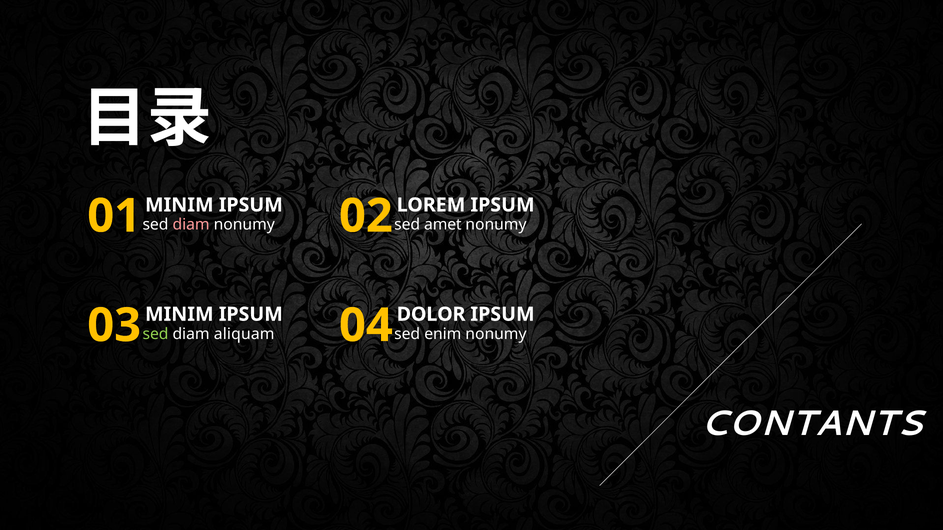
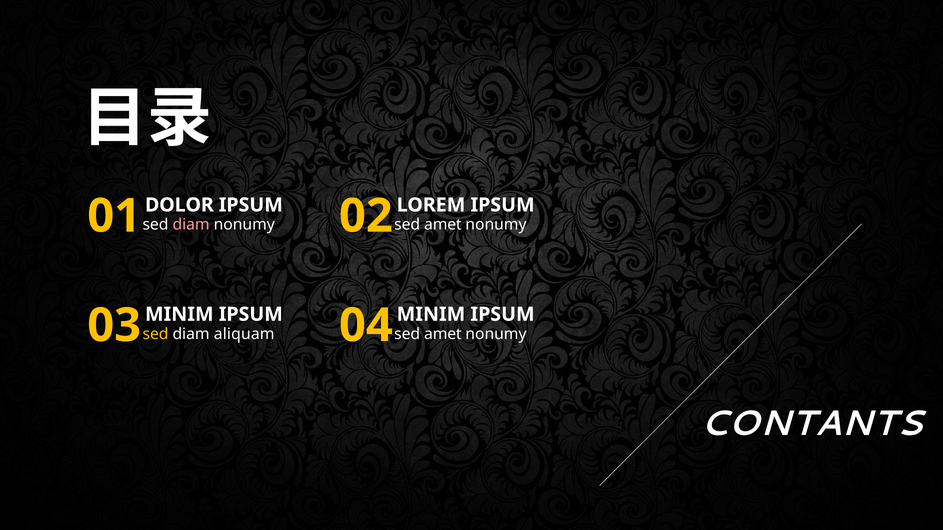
MINIM: MINIM -> DOLOR (179, 205)
03 DOLOR: DOLOR -> MINIM (431, 315)
sed colour: light green -> yellow (156, 334)
enim: enim -> amet (443, 334)
